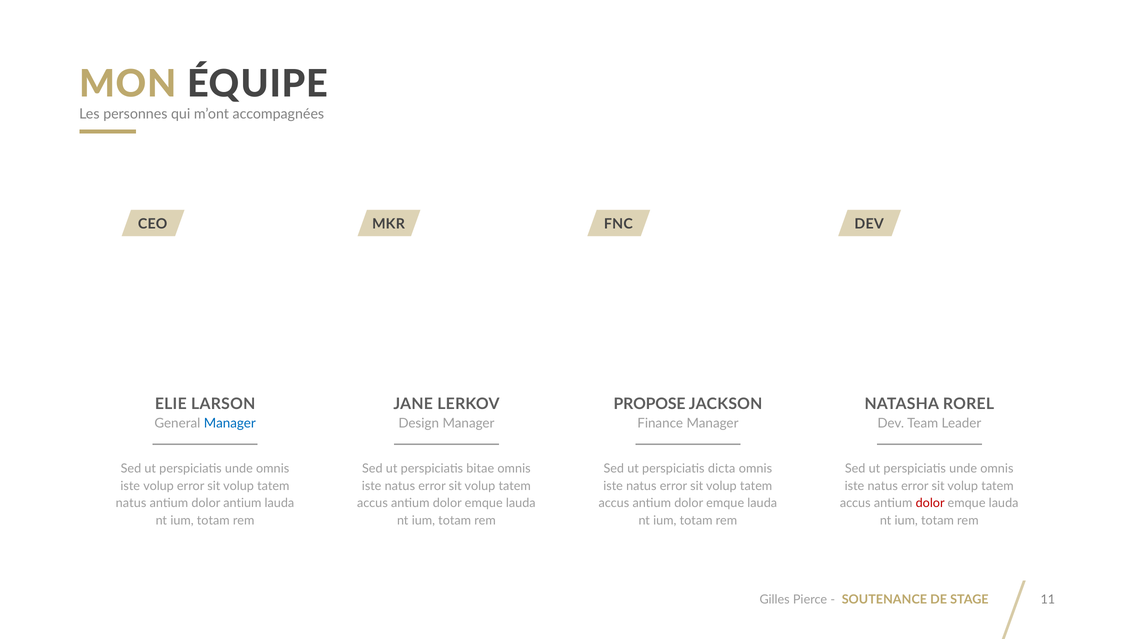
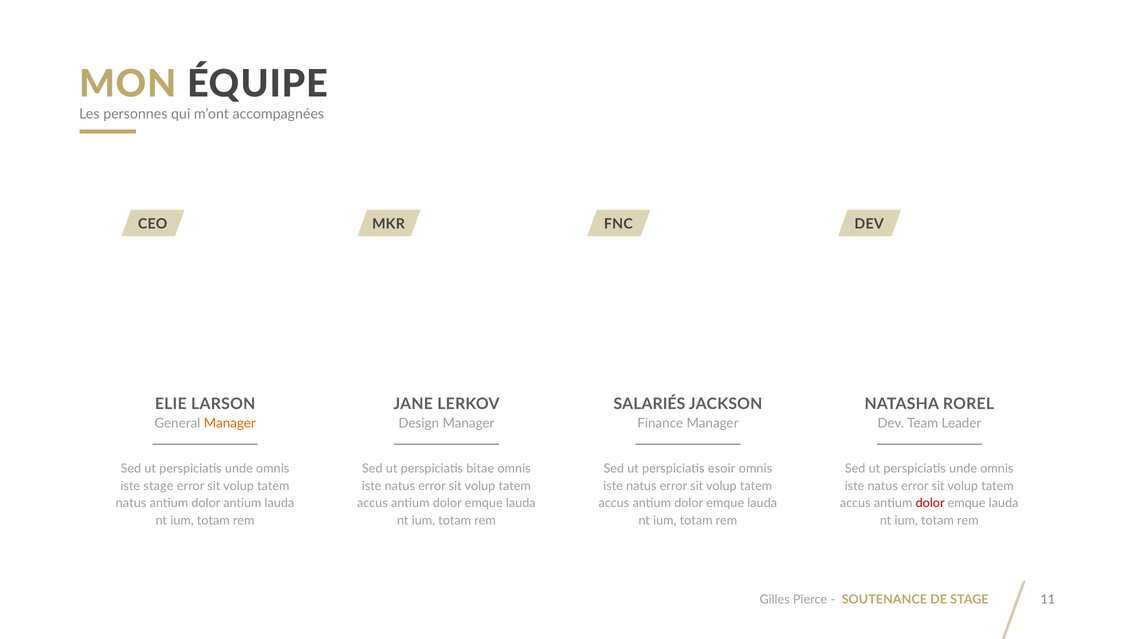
PROPOSE: PROPOSE -> SALARIÉS (649, 404)
Manager colour: blue -> orange (230, 423)
dicta: dicta -> esoir (722, 468)
iste volup: volup -> stage (158, 485)
